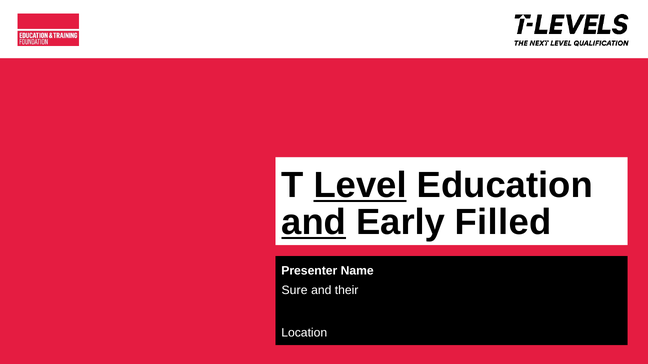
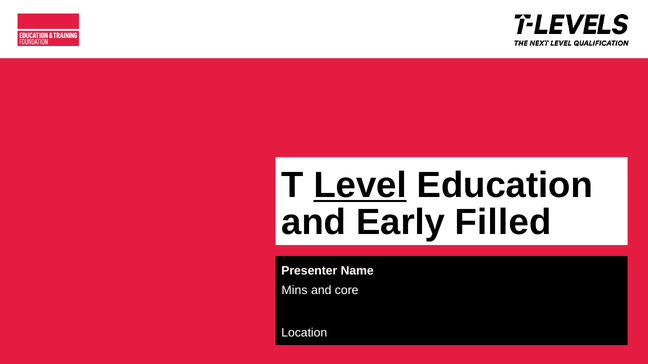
and underline: present -> none (314, 223)
Sure: Sure -> Mins (295, 290)
their: their -> core (347, 290)
